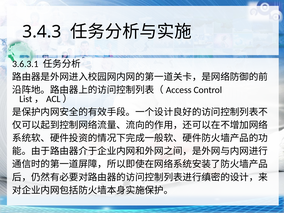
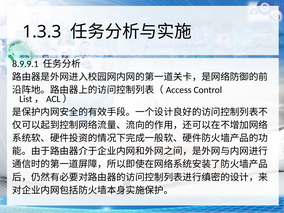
3.4.3: 3.4.3 -> 1.3.3 (42, 32)
3.6.3.1: 3.6.3.1 -> 8.9.9.1 (25, 64)
